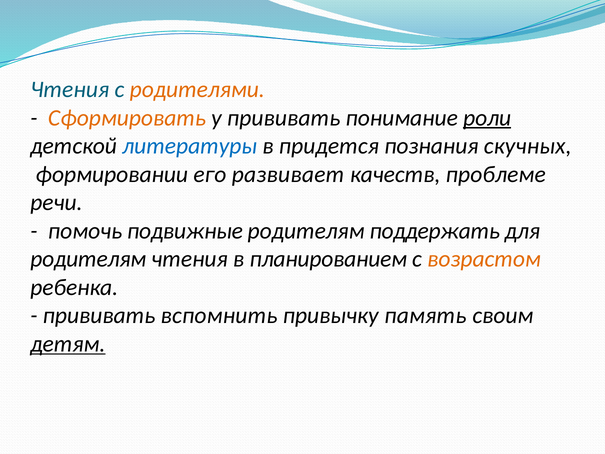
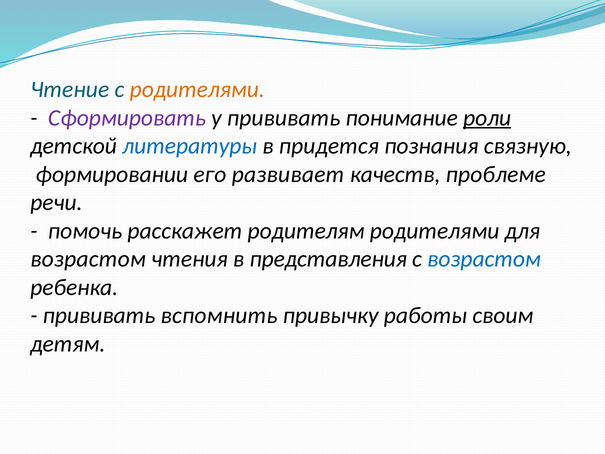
Чтения: Чтения -> Чтение (70, 89)
Сформировать colour: orange -> purple (127, 118)
скучных: скучных -> связную (528, 146)
подвижные: подвижные -> расскажет (185, 231)
родителям поддержать: поддержать -> родителями (435, 231)
родителям: родителям -> возрастом (88, 259)
планированием: планированием -> представления (328, 259)
возрастом colour: orange -> blue (484, 259)
память: память -> работы (425, 315)
детям underline: present -> none (68, 344)
